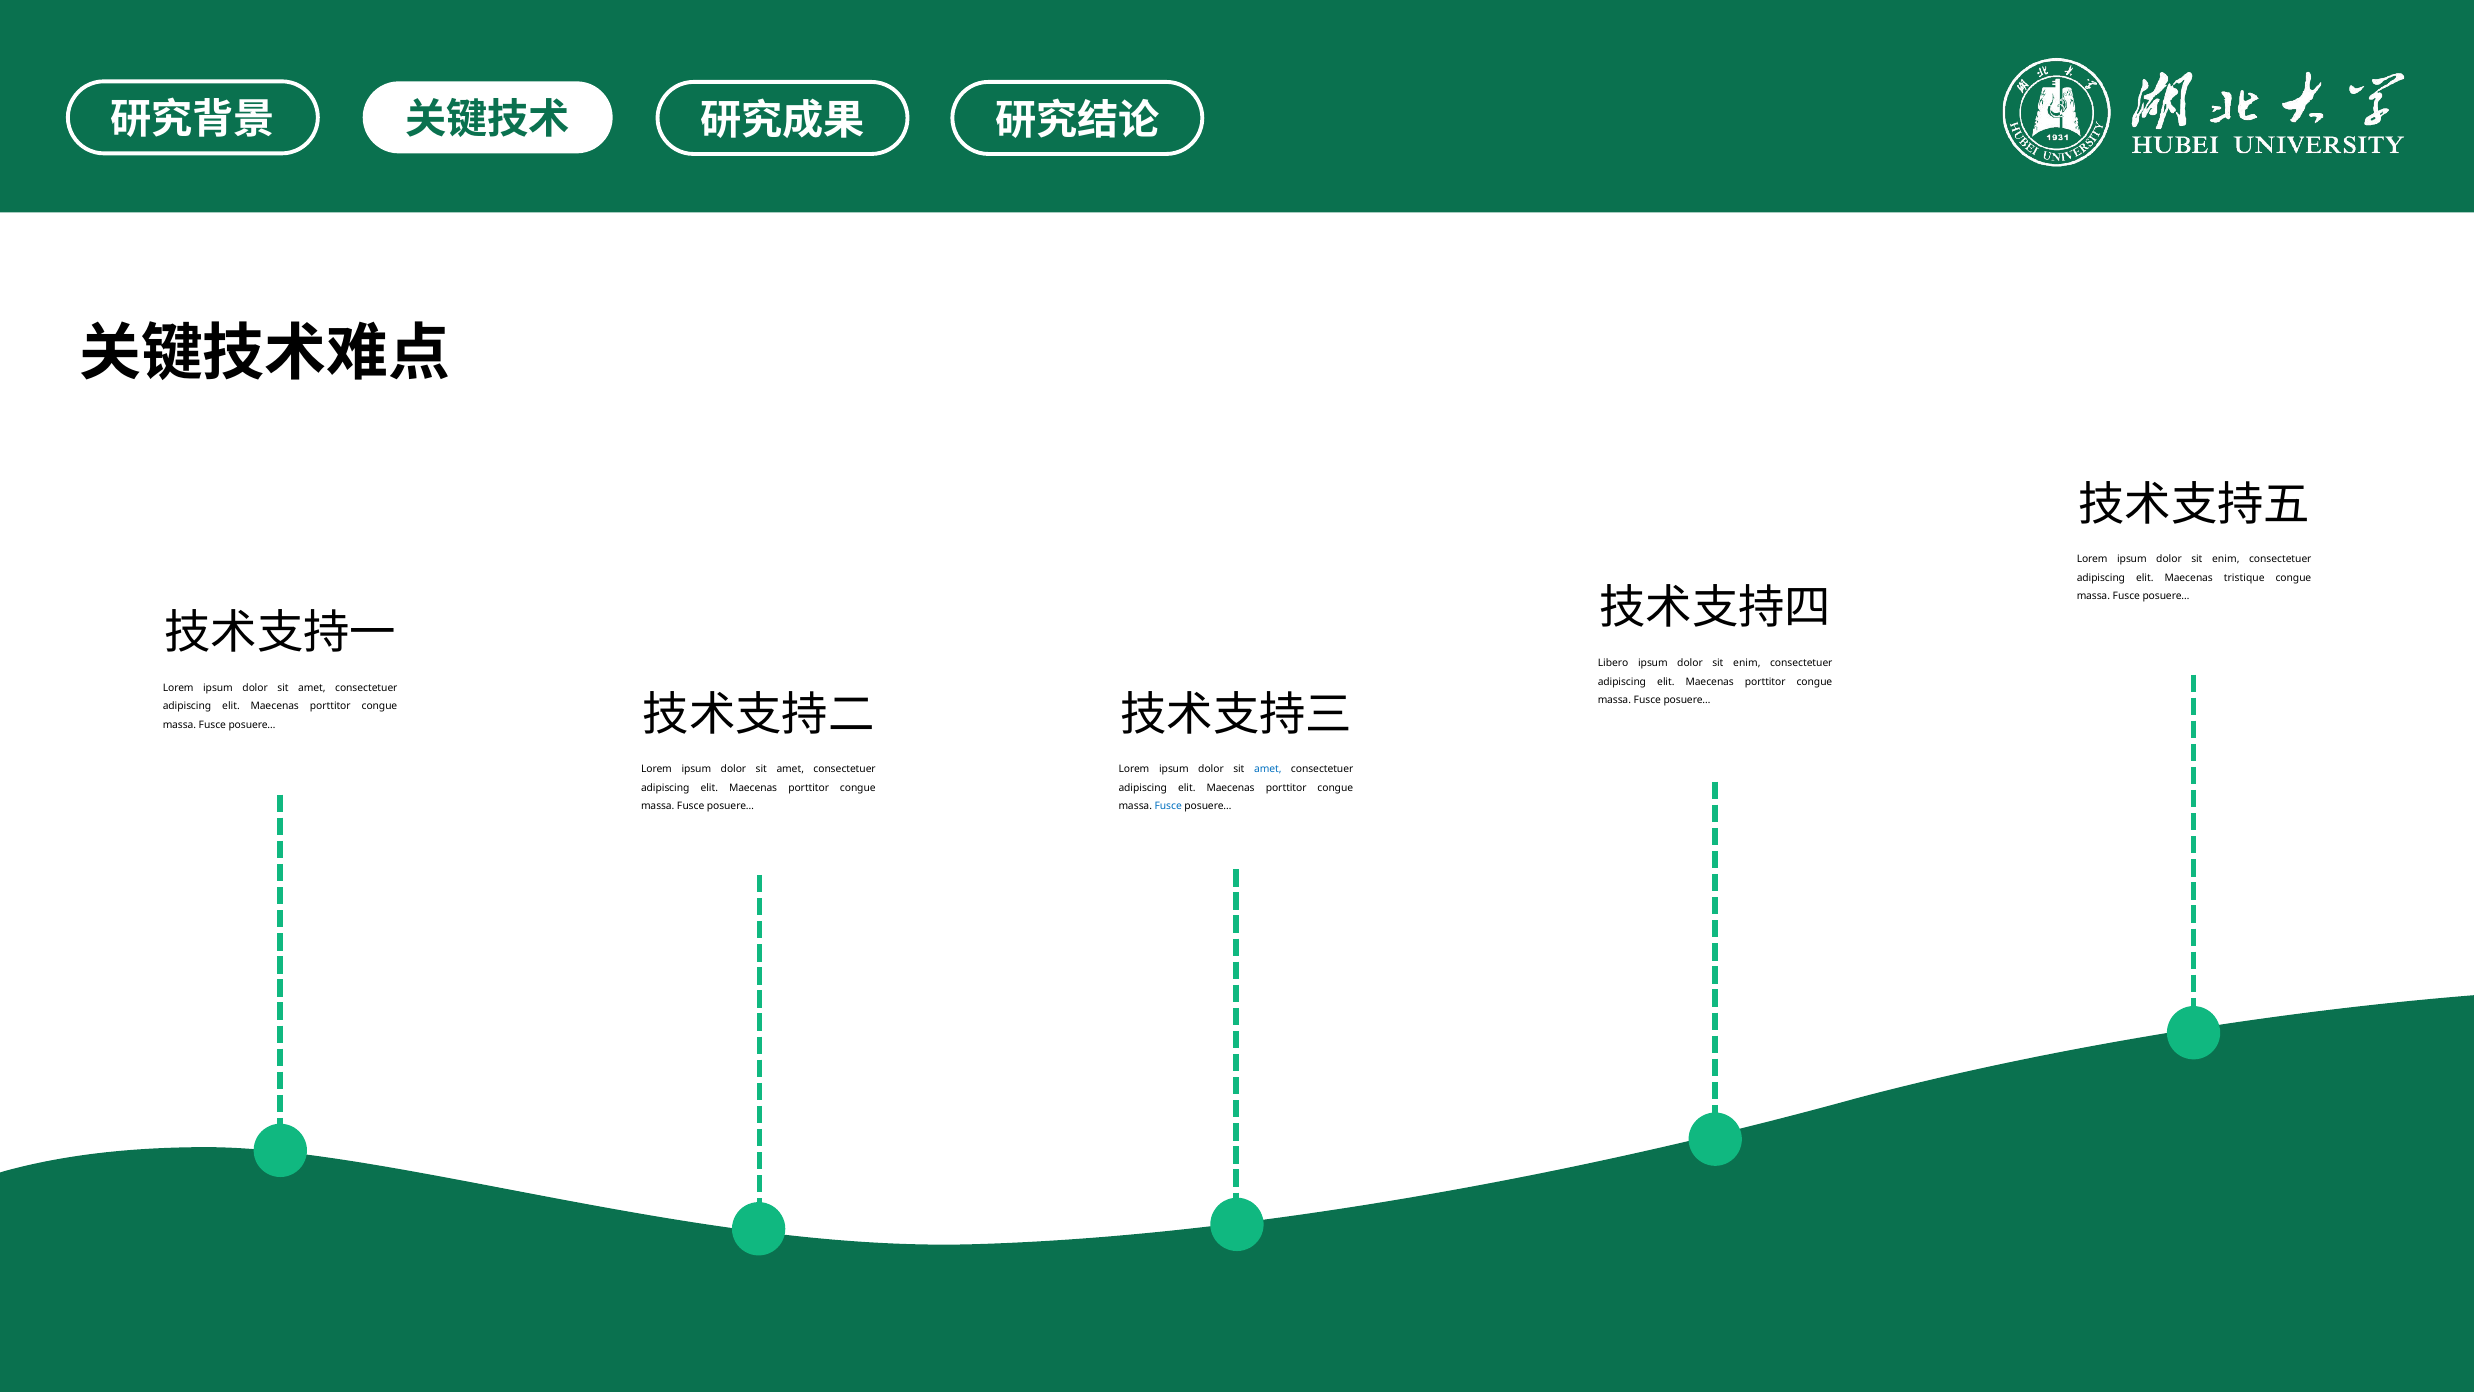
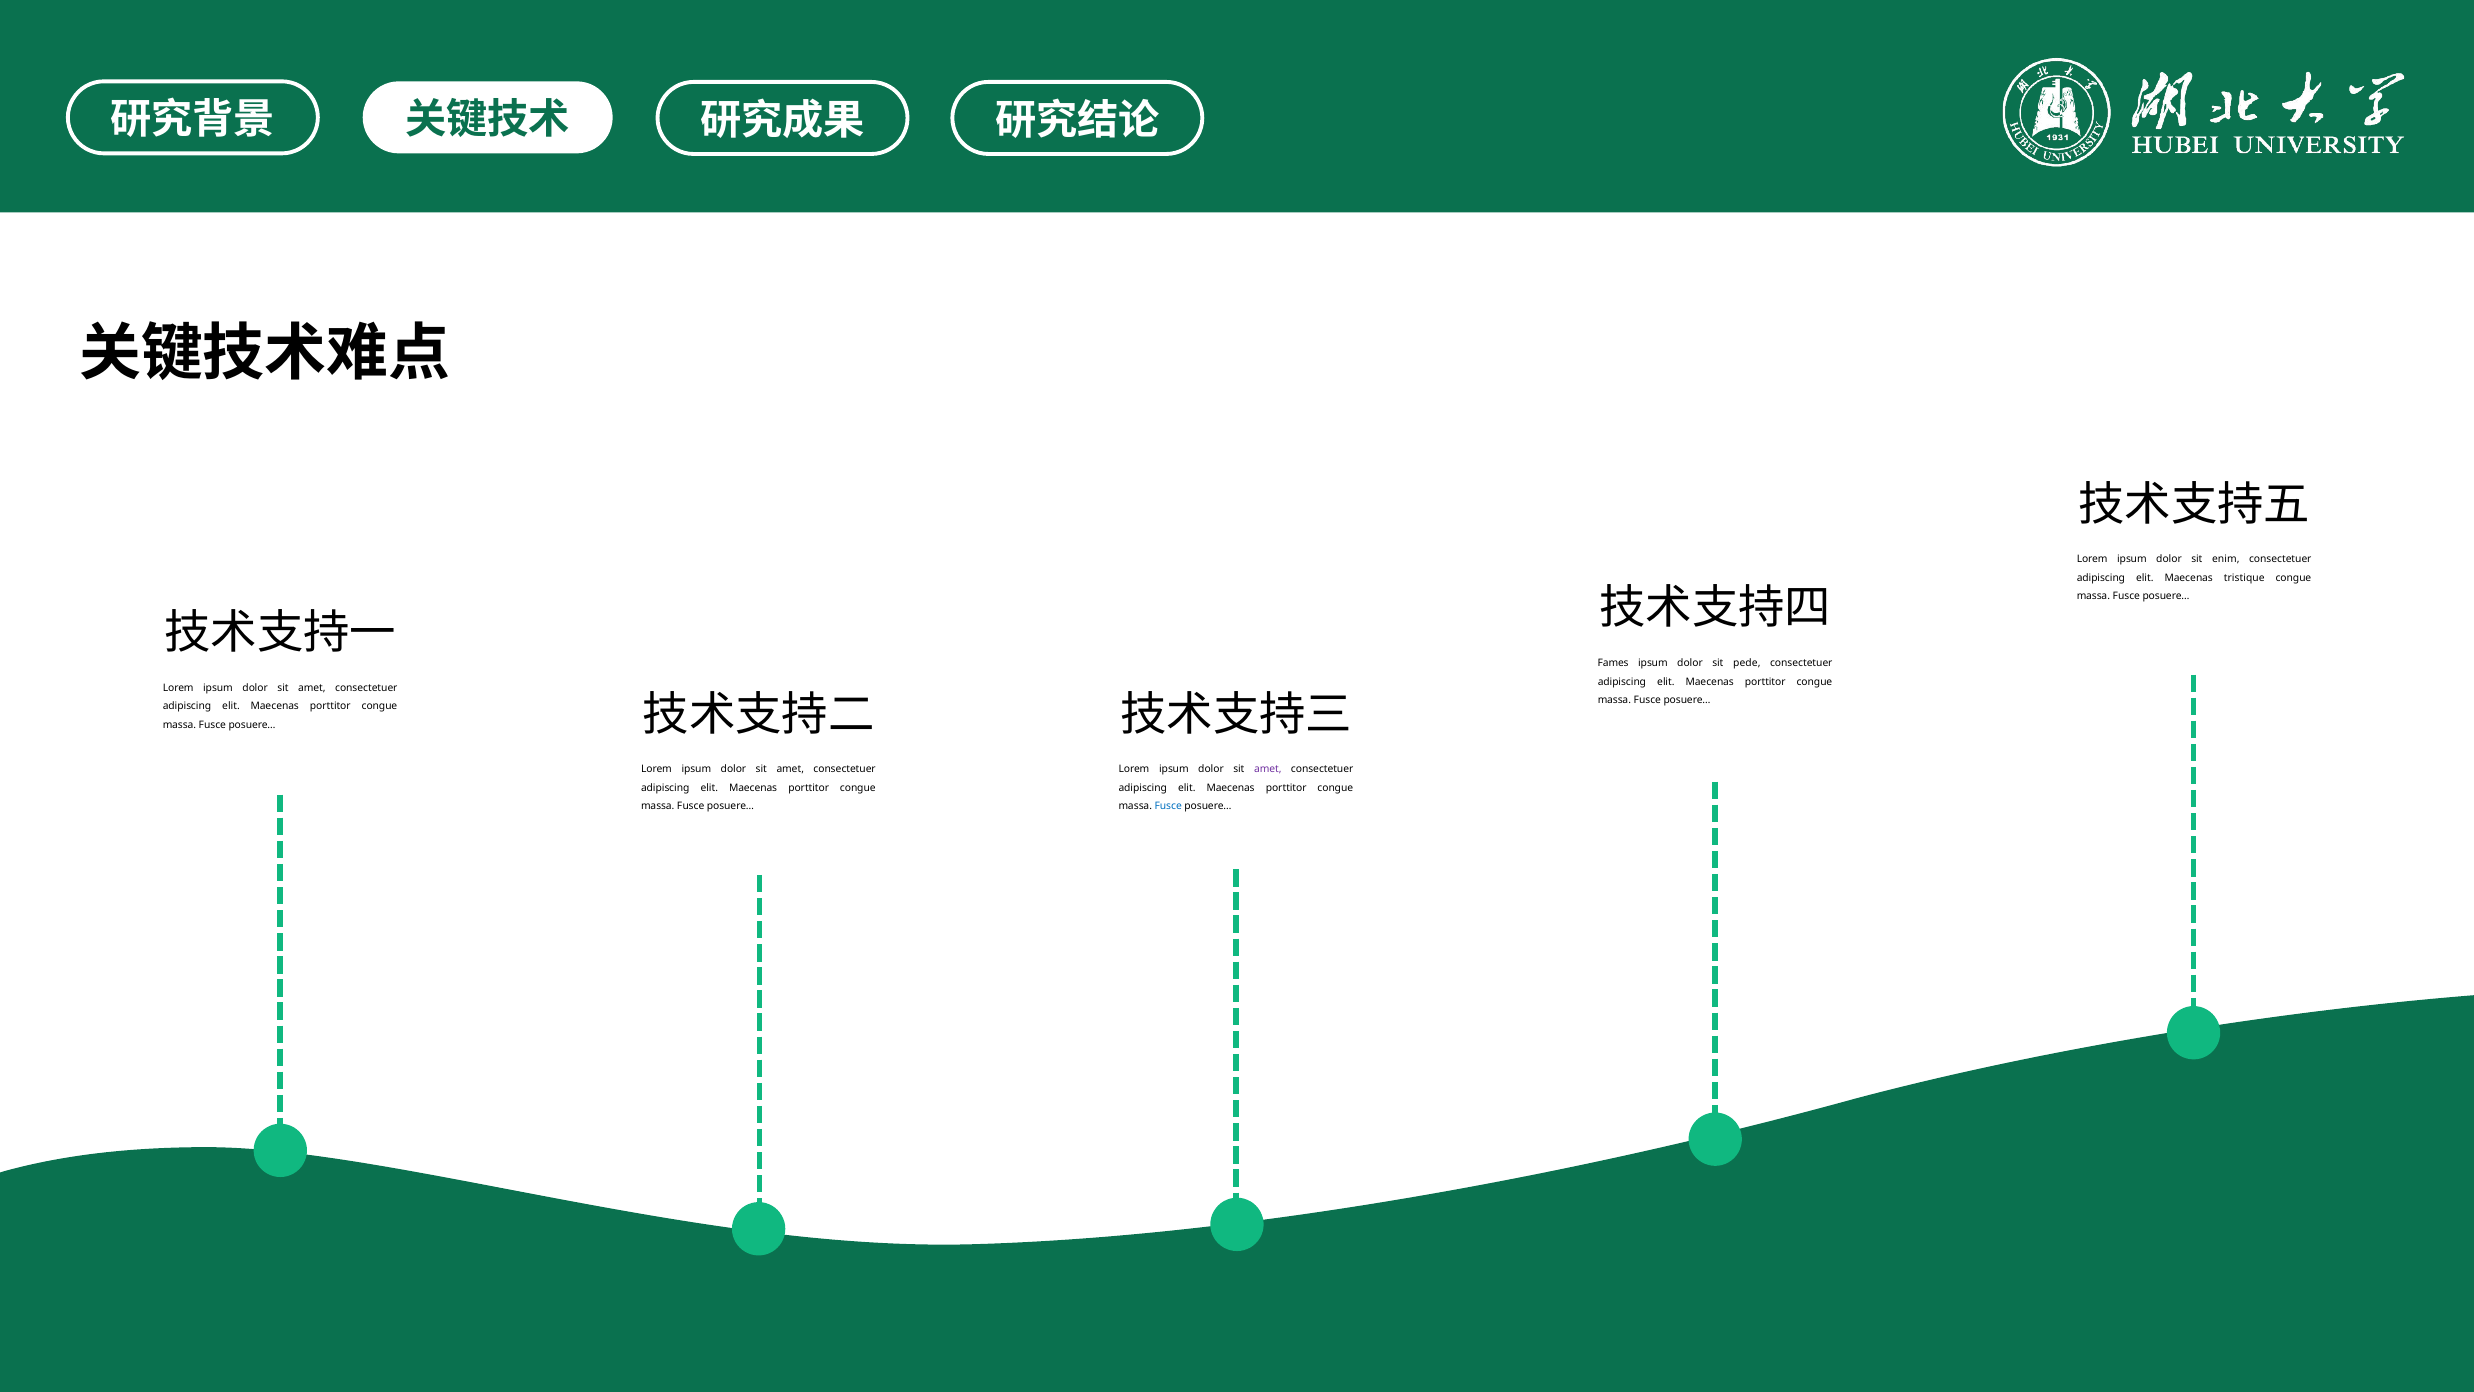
Libero: Libero -> Fames (1613, 663)
enim: enim -> pede (1747, 663)
amet colour: blue -> purple (1268, 769)
